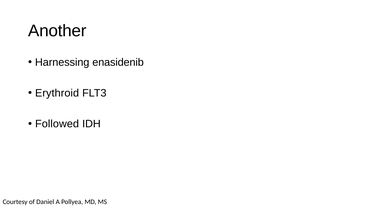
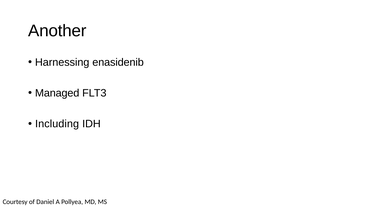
Erythroid: Erythroid -> Managed (57, 93)
Followed: Followed -> Including (57, 124)
